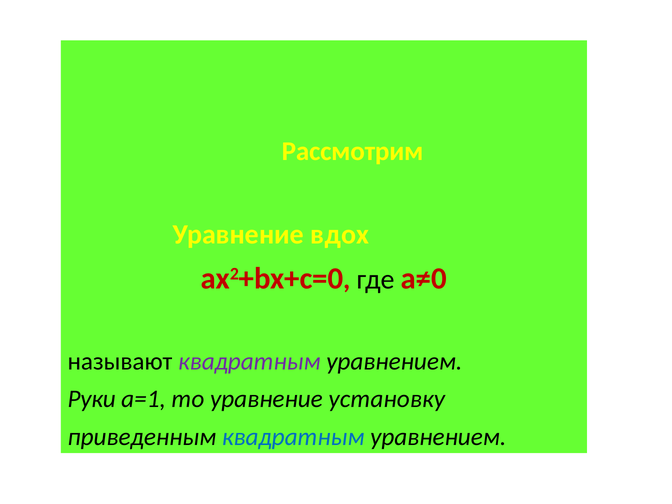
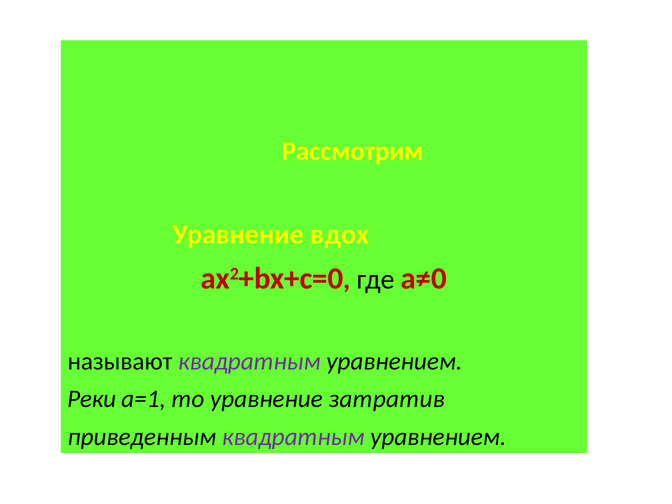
Руки: Руки -> Реки (92, 399)
установку: установку -> затратив (387, 399)
квадратным colour: blue -> purple (293, 437)
